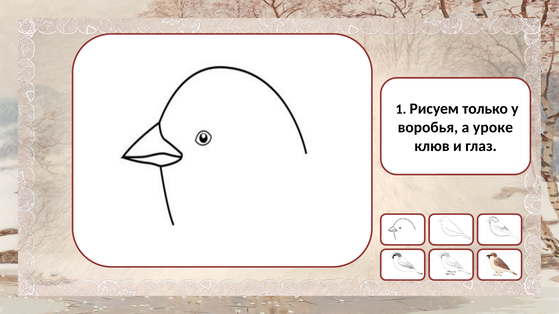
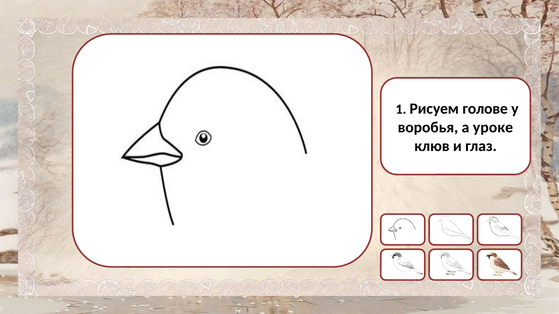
только: только -> голове (485, 109)
